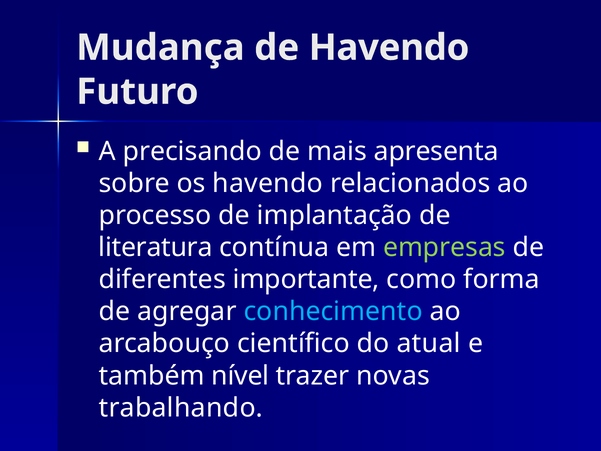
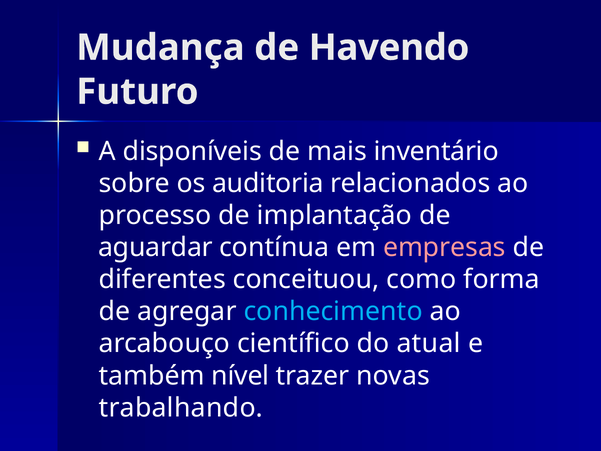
precisando: precisando -> disponíveis (192, 151)
apresenta: apresenta -> inventário (436, 151)
os havendo: havendo -> auditoria (268, 183)
literatura: literatura -> aguardar (156, 247)
empresas colour: light green -> pink (444, 247)
importante: importante -> conceituou (306, 279)
